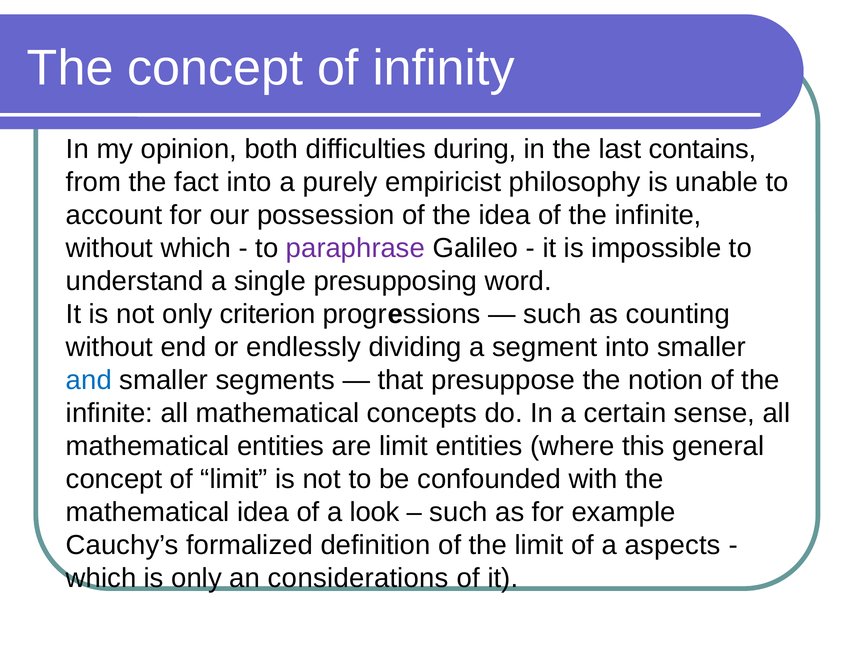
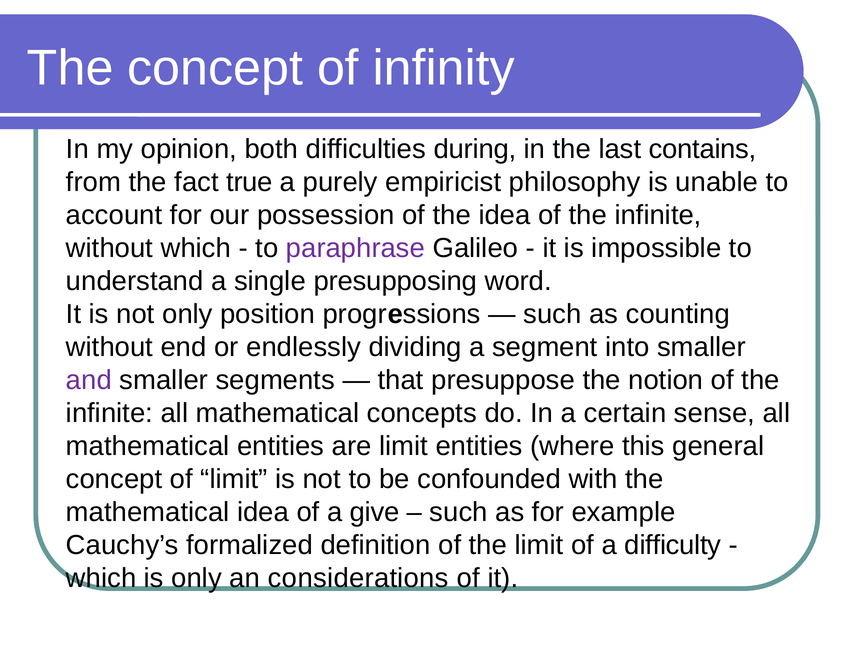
fact into: into -> true (249, 182)
criterion: criterion -> position (268, 314)
and colour: blue -> purple (89, 380)
look: look -> give (375, 512)
aspects: aspects -> difficulty (673, 545)
